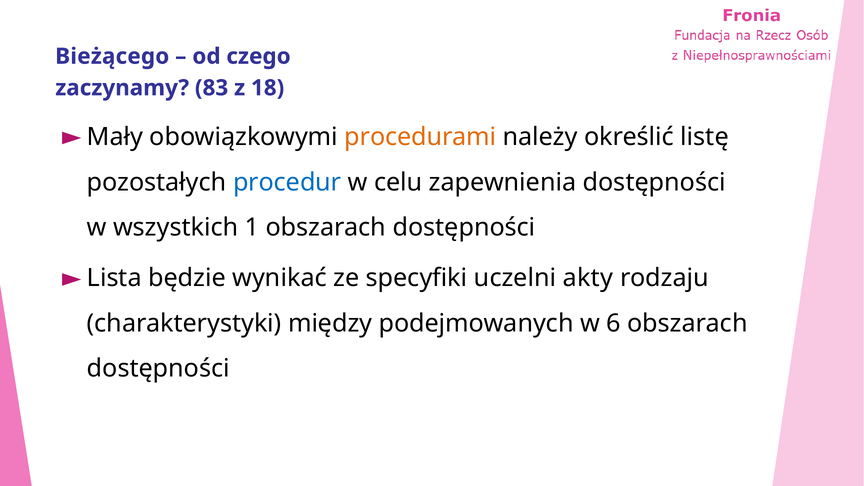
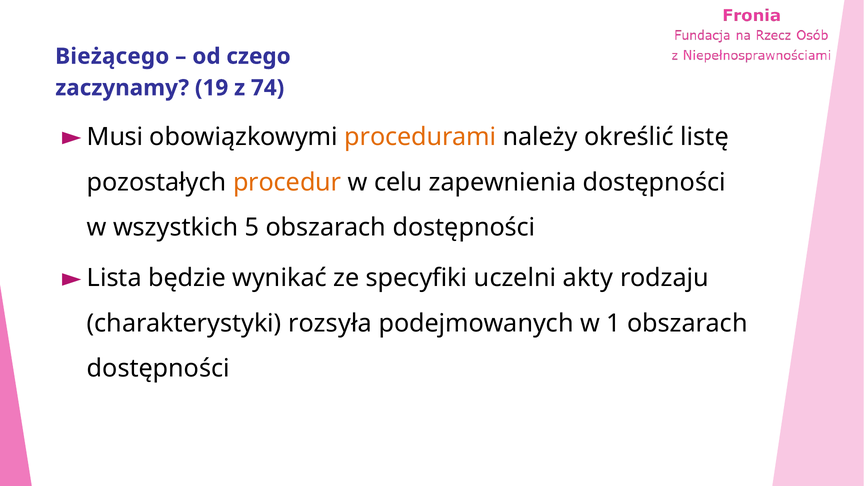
83: 83 -> 19 (212, 88)
18: 18 -> 74 (268, 88)
Mały: Mały -> Musi (115, 137)
procedur colour: blue -> orange (287, 182)
1: 1 -> 5 (252, 227)
między: między -> rozsyła (330, 323)
6: 6 -> 1 (614, 323)
